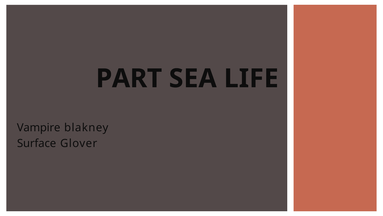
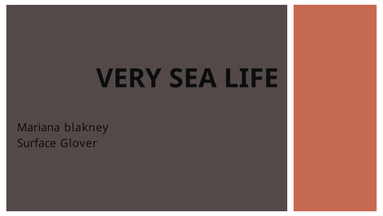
PART: PART -> VERY (129, 78)
Vampire: Vampire -> Mariana (39, 127)
